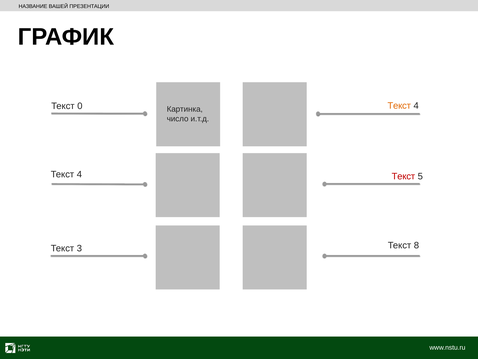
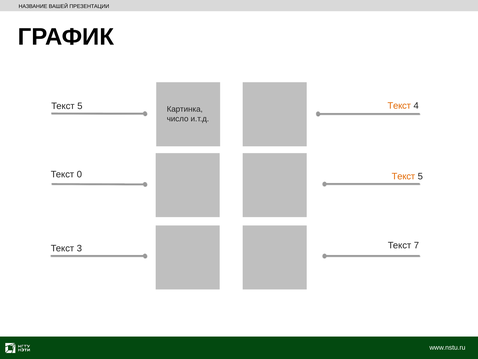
0: 0 -> 5 (80, 106)
4: 4 -> 0 (79, 174)
Текст colour: red -> orange (403, 176)
8: 8 -> 7 (416, 245)
